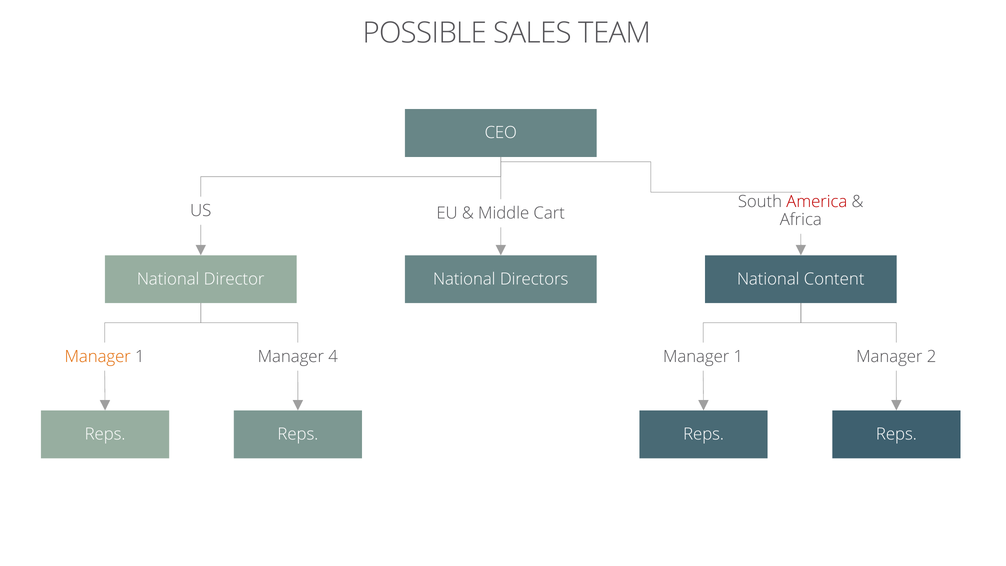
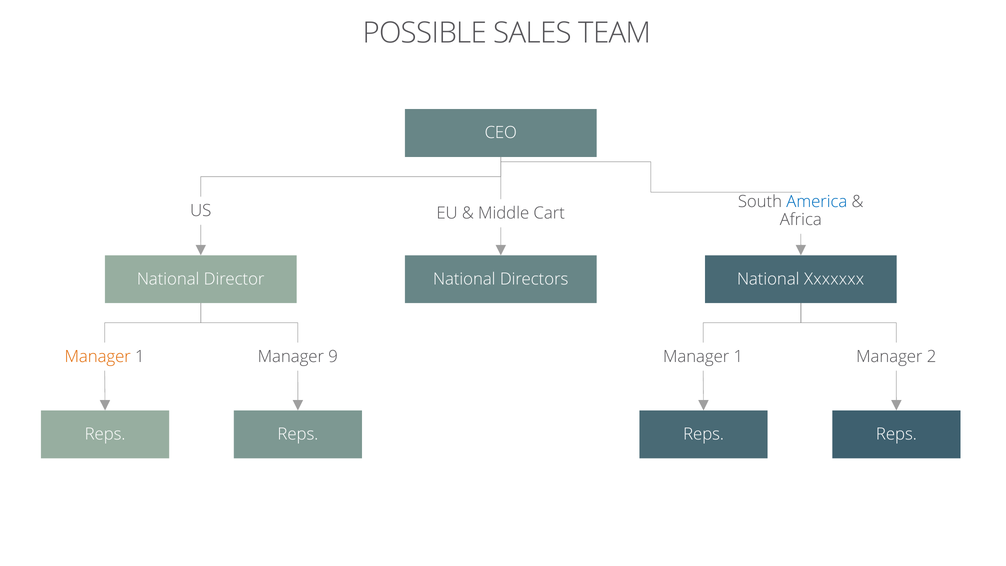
America colour: red -> blue (817, 202)
Content: Content -> Xxxxxxx (834, 279)
4: 4 -> 9 (333, 356)
